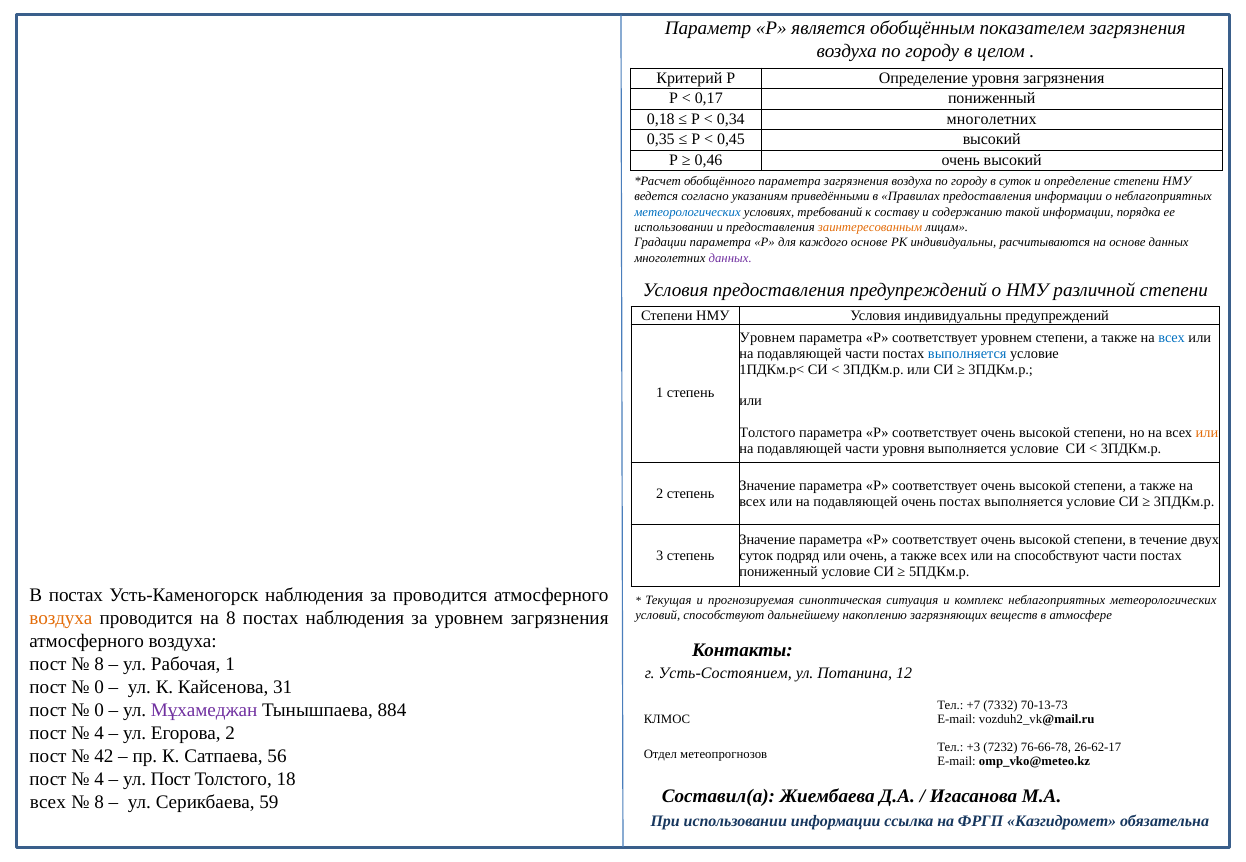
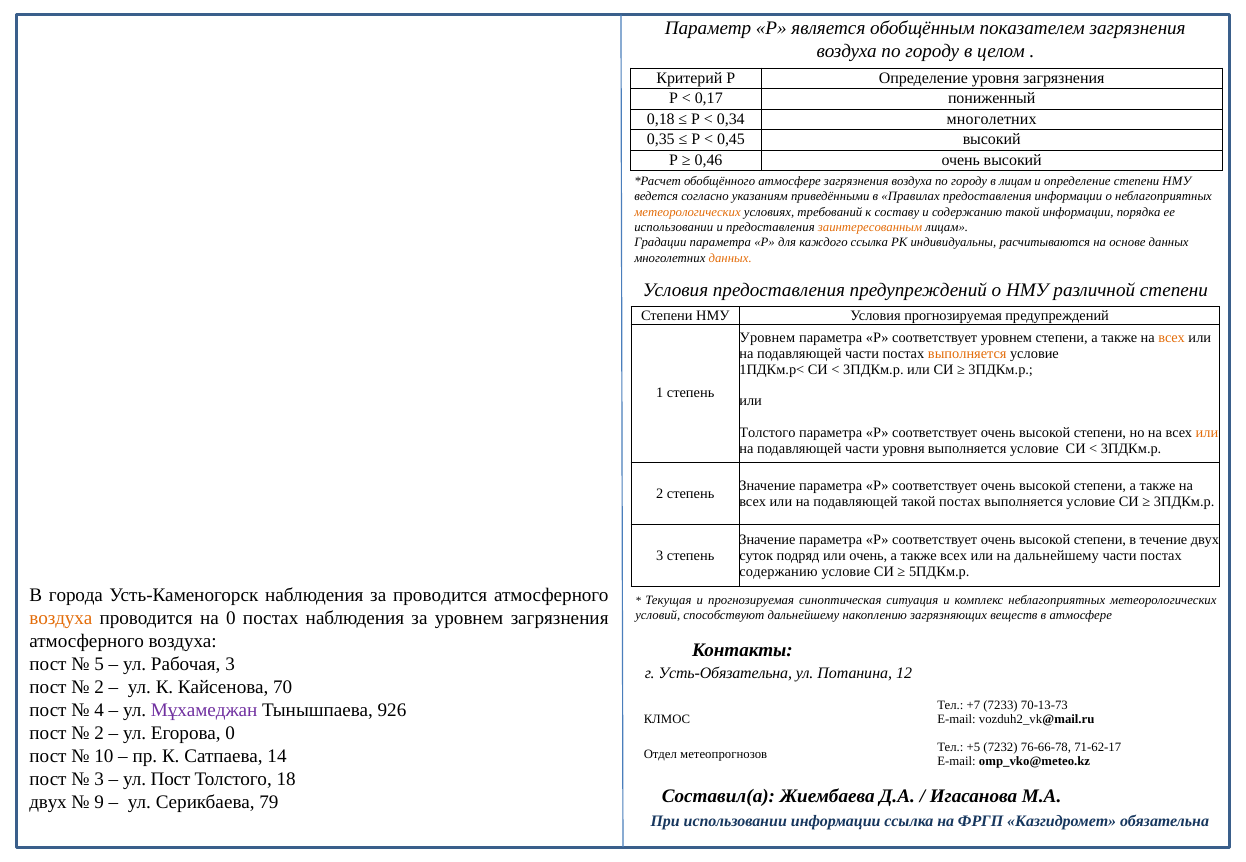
обобщённого параметра: параметра -> атмосфере (790, 182)
в суток: суток -> лицам (1015, 182)
метеорологических colour: blue -> orange (687, 212)
каждого основе: основе -> ссылка (869, 243)
данных colour: purple -> orange (730, 258)
Условия индивидуальны: индивидуальны -> прогнозируемая (953, 316)
всех colour: blue -> orange (1172, 338)
выполняется colour: blue -> orange (967, 354)
подавляющей очень: очень -> такой (919, 502)
на способствуют: способствуют -> дальнейшему (1057, 556)
пониженный: пониженный -> содержанию (779, 572)
В постах: постах -> города (76, 595)
на 8: 8 -> 0 (231, 618)
8: 8 -> 5 (99, 664)
Рабочая 1: 1 -> 3 (230, 664)
Усть-Состоянием: Усть-Состоянием -> Усть-Обязательна (725, 674)
0: 0 -> 2 (99, 687)
31: 31 -> 70 (283, 687)
7332: 7332 -> 7233 (1001, 705)
0: 0 -> 4 (99, 710)
884: 884 -> 926 (392, 710)
4: 4 -> 2 (99, 733)
Егорова 2: 2 -> 0 (230, 733)
+3: +3 -> +5 (973, 747)
26-62-17: 26-62-17 -> 71-62-17 (1098, 747)
42: 42 -> 10 (104, 756)
56: 56 -> 14 (277, 756)
4: 4 -> 3 (99, 779)
всех: всех -> двух (48, 802)
8: 8 -> 9 (99, 802)
59: 59 -> 79 (269, 802)
